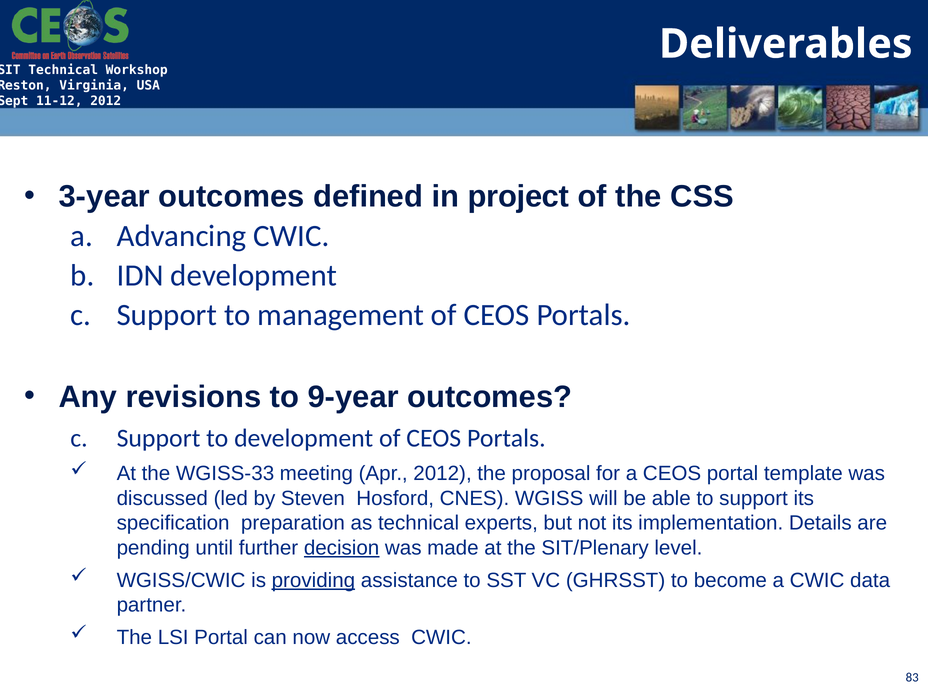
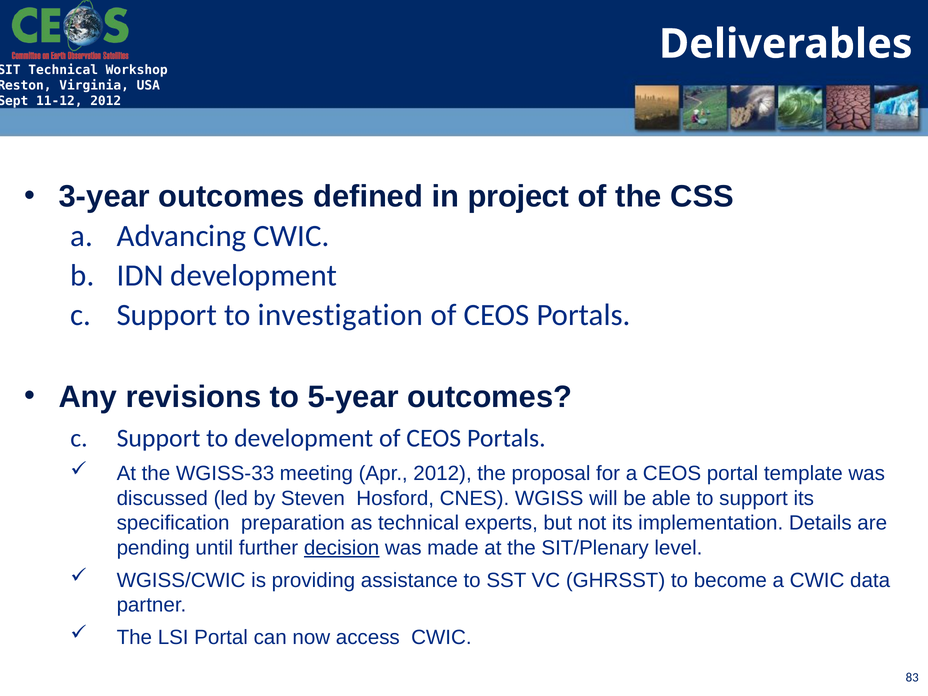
management: management -> investigation (341, 315)
9-year: 9-year -> 5-year (353, 397)
providing underline: present -> none (313, 580)
